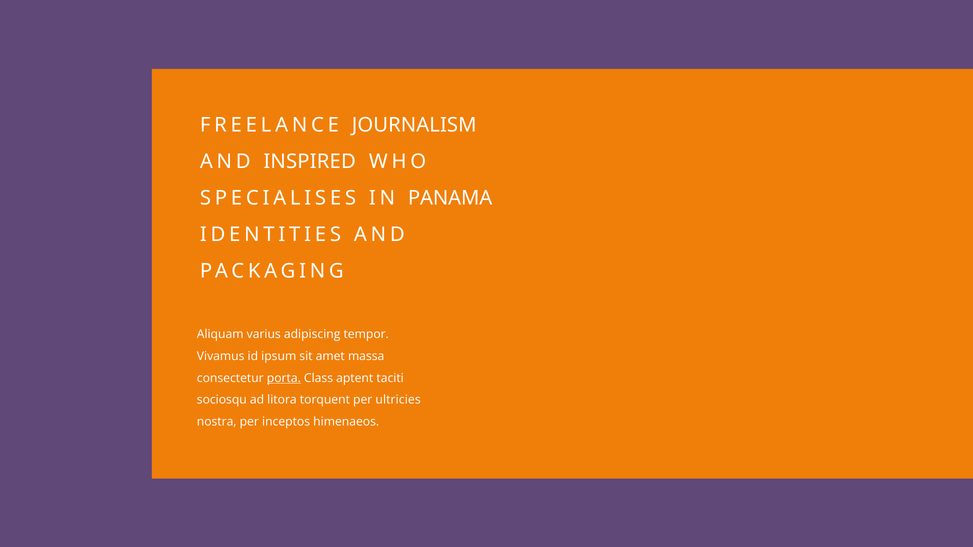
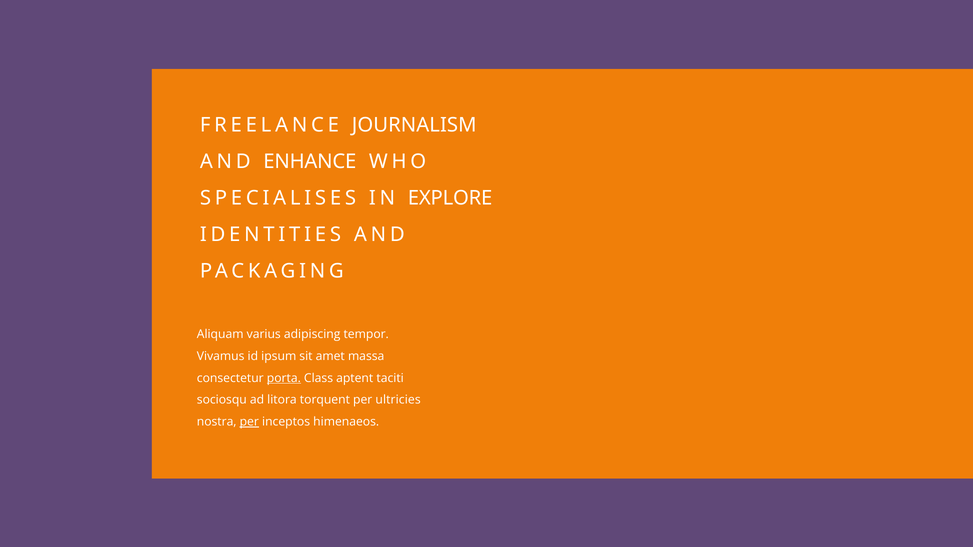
INSPIRED: INSPIRED -> ENHANCE (310, 162)
PANAMA: PANAMA -> EXPLORE (450, 198)
per underline: none -> present (249, 422)
